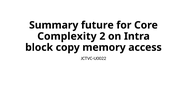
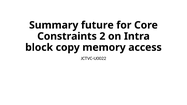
Complexity: Complexity -> Constraints (67, 36)
